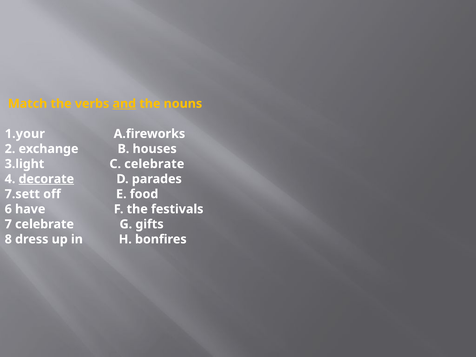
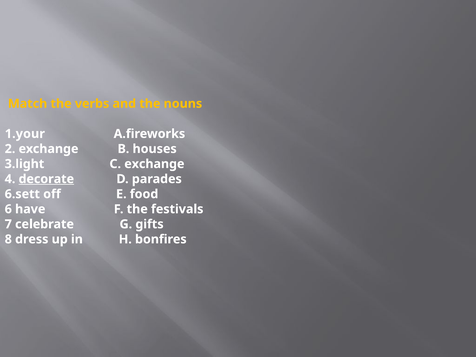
and underline: present -> none (124, 104)
C celebrate: celebrate -> exchange (154, 164)
7.sett: 7.sett -> 6.sett (22, 194)
